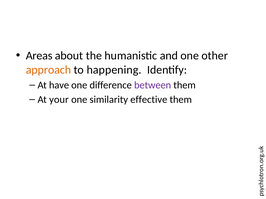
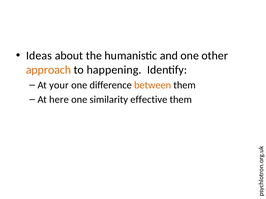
Areas: Areas -> Ideas (39, 56)
have: have -> your (59, 85)
between colour: purple -> orange (153, 85)
your: your -> here (59, 100)
